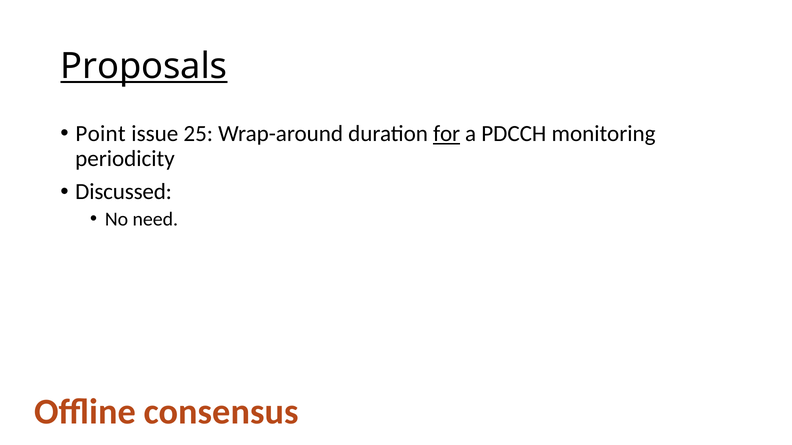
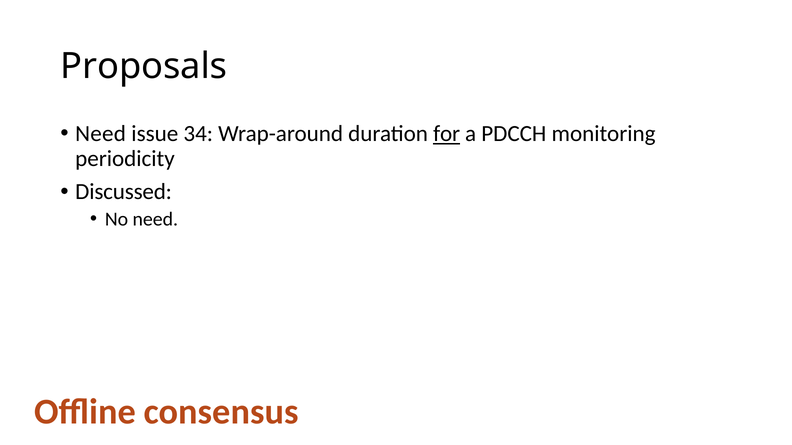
Proposals underline: present -> none (144, 67)
Point: Point -> Need (101, 134)
25: 25 -> 34 (198, 134)
